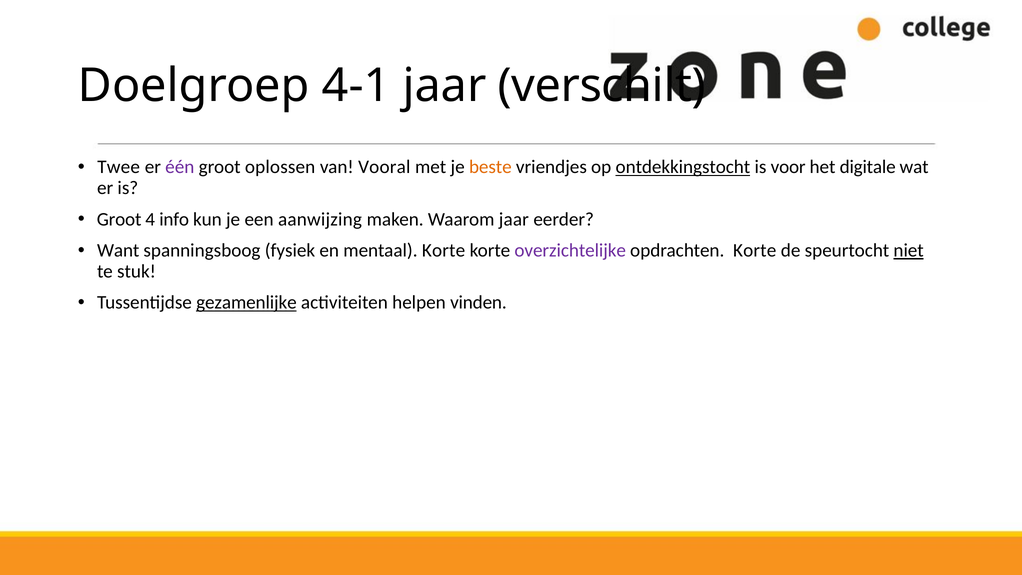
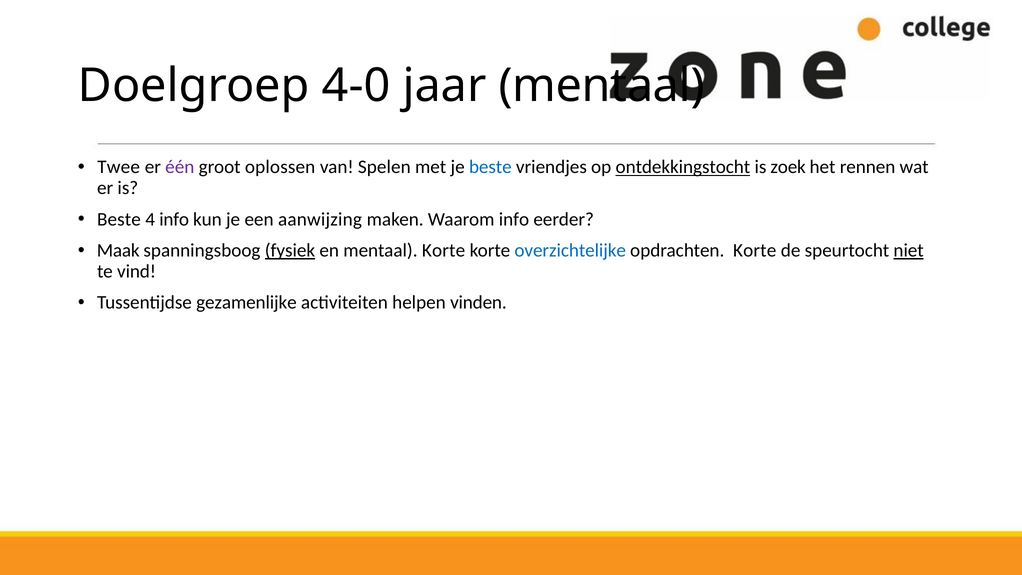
4-1: 4-1 -> 4-0 (356, 86)
jaar verschilt: verschilt -> mentaal (602, 86)
Vooral: Vooral -> Spelen (384, 167)
beste colour: orange -> blue (490, 167)
voor: voor -> zoek (788, 167)
digitale: digitale -> rennen (868, 167)
Groot: Groot -> Beste (119, 219)
Waarom jaar: jaar -> info (514, 219)
Want: Want -> Maak (118, 251)
fysiek underline: none -> present (290, 251)
overzichtelijke colour: purple -> blue (570, 251)
stuk: stuk -> vind (137, 271)
gezamenlijke underline: present -> none (246, 303)
